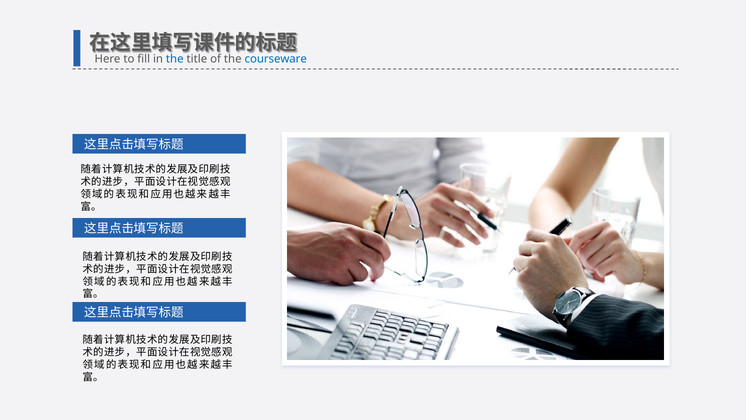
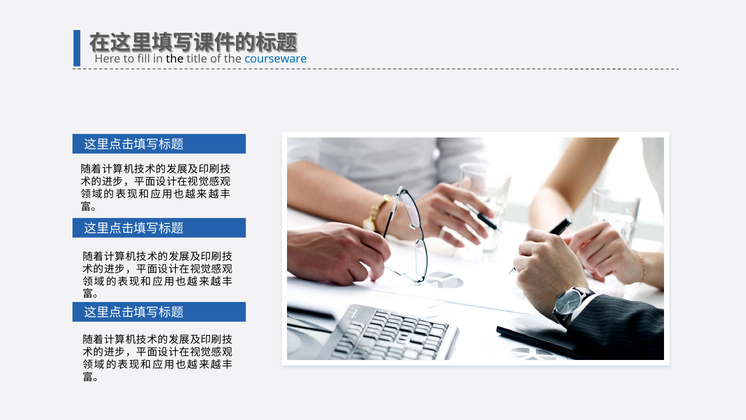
the colour: blue -> black (175, 59)
